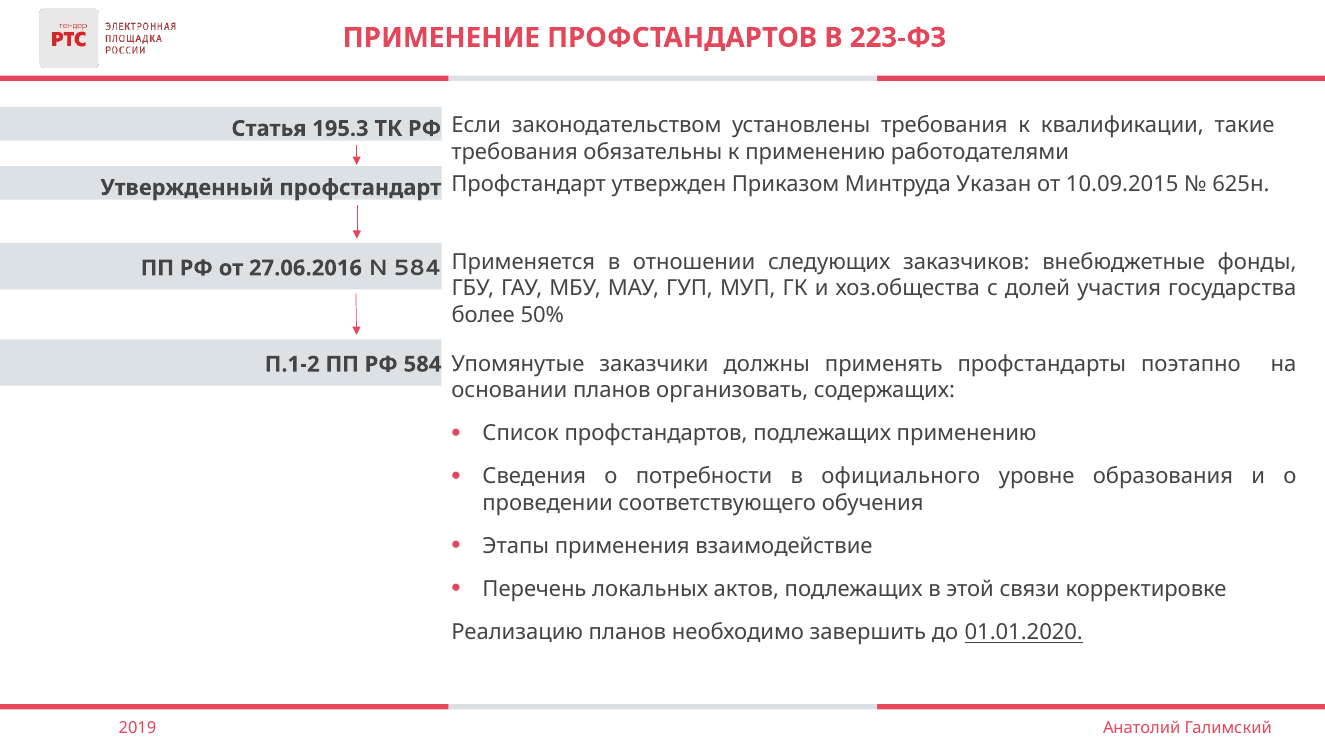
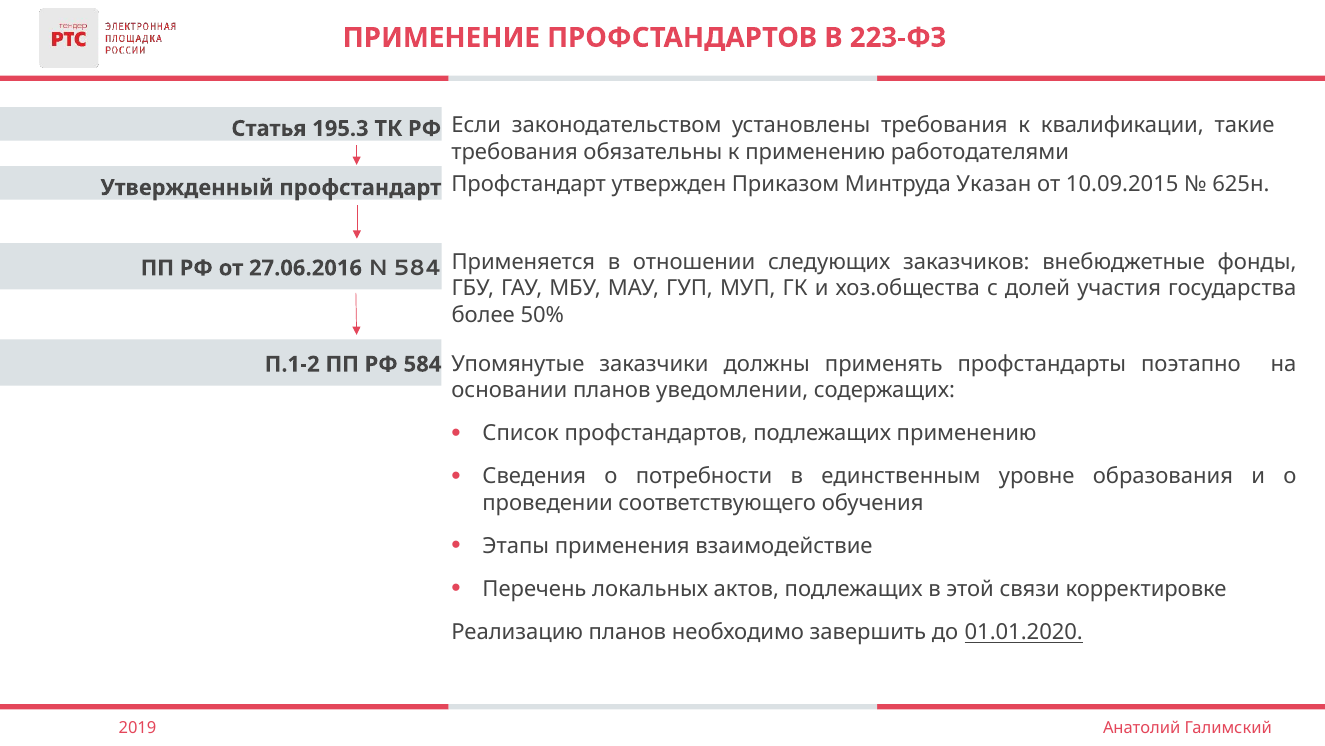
организовать: организовать -> уведомлении (732, 390)
официального: официального -> единственным (901, 476)
